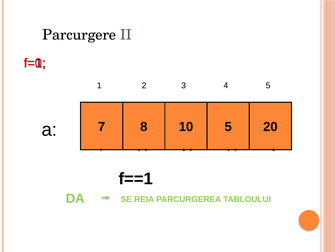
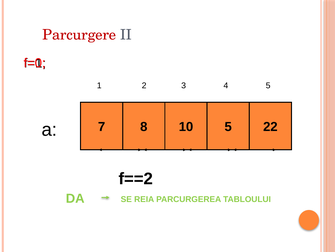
Parcurgere colour: black -> red (79, 35)
20: 20 -> 22 (270, 127)
f==1: f==1 -> f==2 (136, 178)
